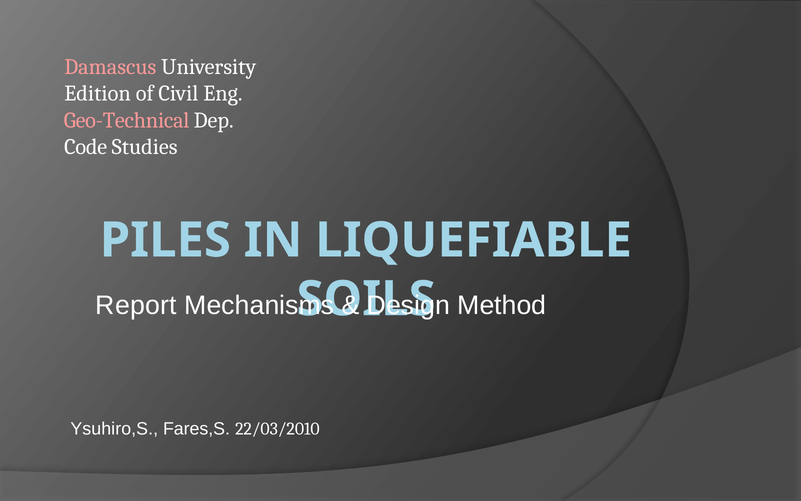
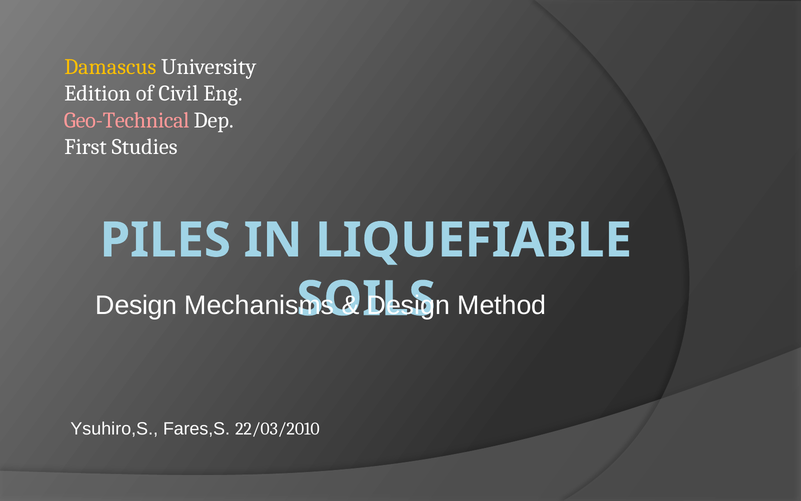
Damascus colour: pink -> yellow (110, 67)
Code: Code -> First (85, 147)
Report: Report -> Design (136, 305)
